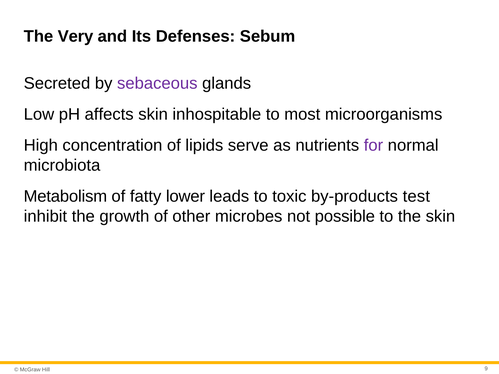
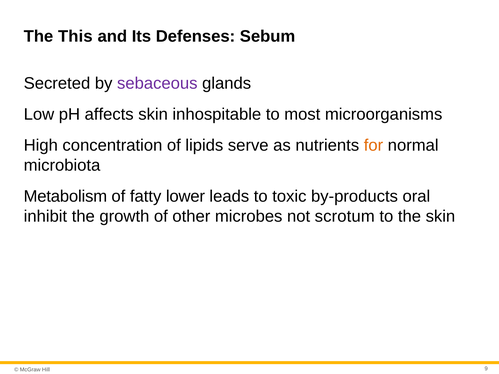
Very: Very -> This (75, 36)
for colour: purple -> orange (373, 145)
test: test -> oral (416, 196)
possible: possible -> scrotum (345, 216)
